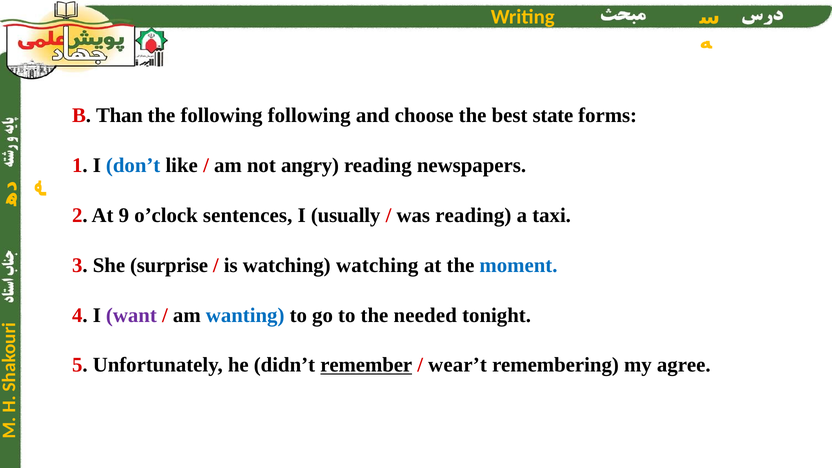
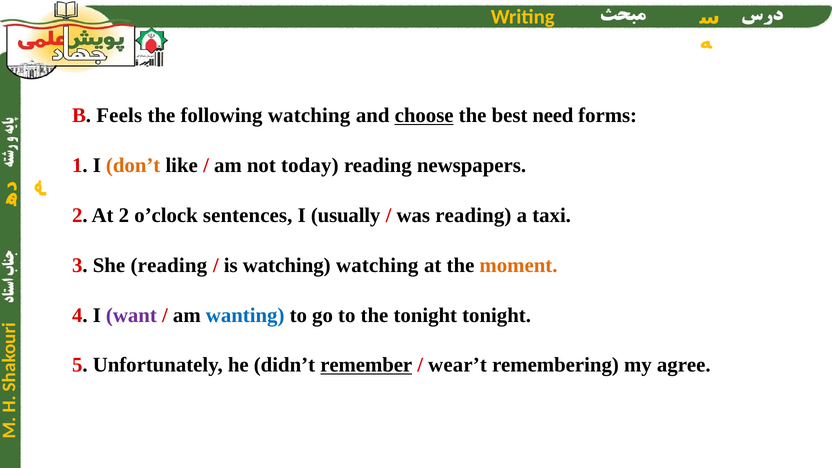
Than: Than -> Feels (119, 116)
following following: following -> watching (309, 116)
choose underline: none -> present (424, 116)
state: state -> need (553, 116)
don’t colour: blue -> orange (133, 165)
angry: angry -> today (310, 165)
At 9: 9 -> 2 (124, 215)
She surprise: surprise -> reading (169, 265)
moment colour: blue -> orange (518, 265)
the needed: needed -> tonight (425, 315)
